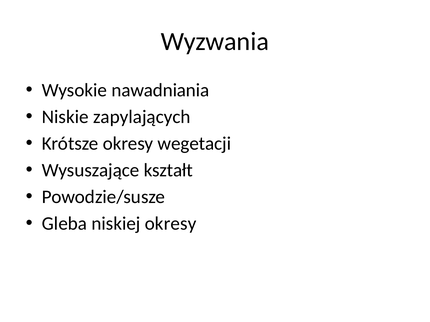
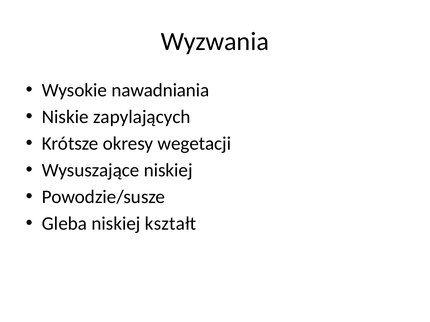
Wysuszające kształt: kształt -> niskiej (168, 171)
niskiej okresy: okresy -> kształt (171, 224)
